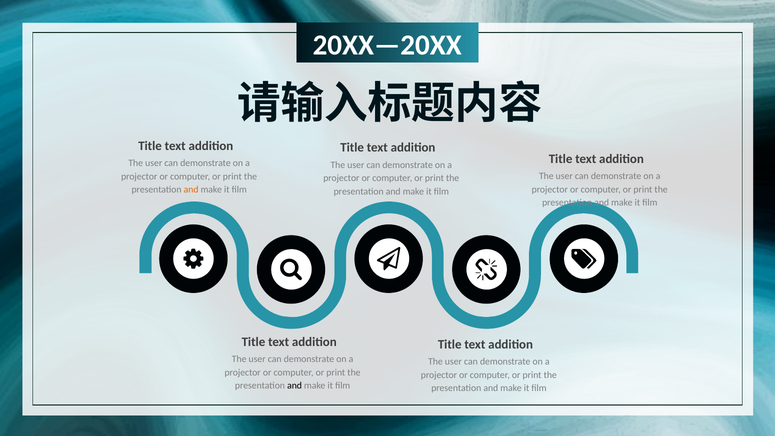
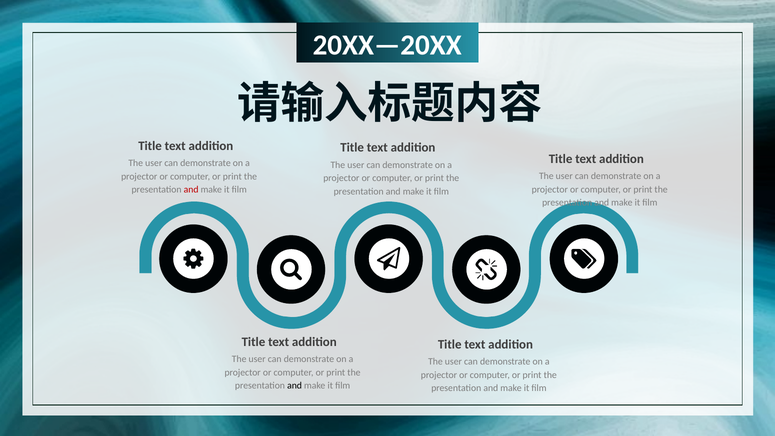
and colour: orange -> red (191, 190)
